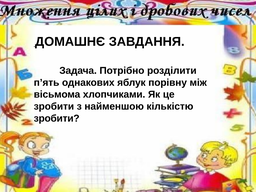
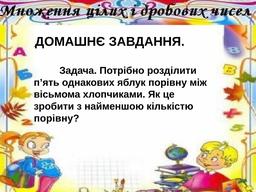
зробити: зробити -> порівну (57, 118)
